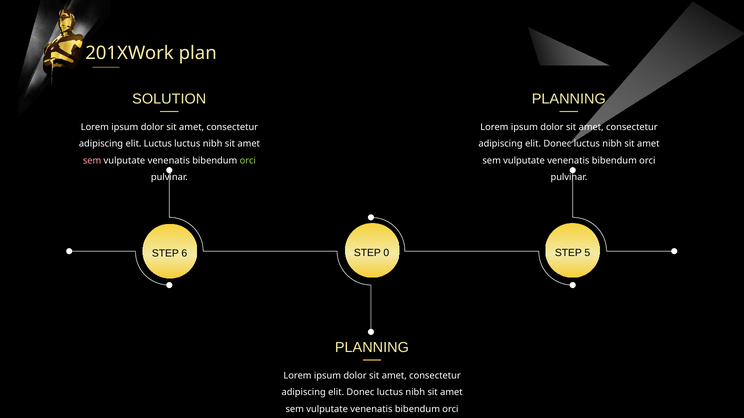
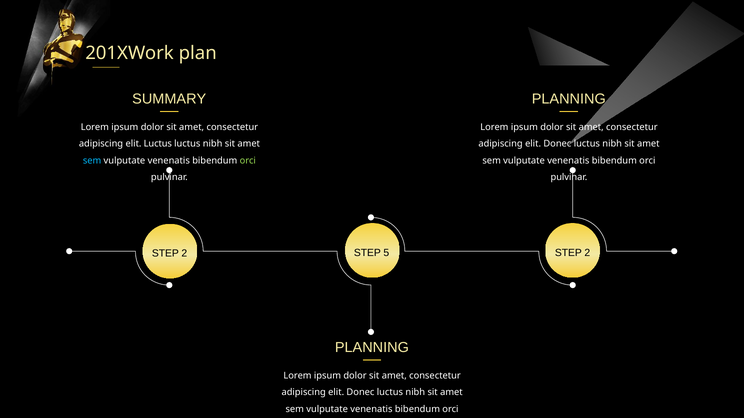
SOLUTION: SOLUTION -> SUMMARY (169, 99)
sem colour: pink -> light blue (92, 161)
6: 6 -> 2 (184, 254)
0: 0 -> 5 (386, 253)
5: 5 -> 2 (587, 253)
